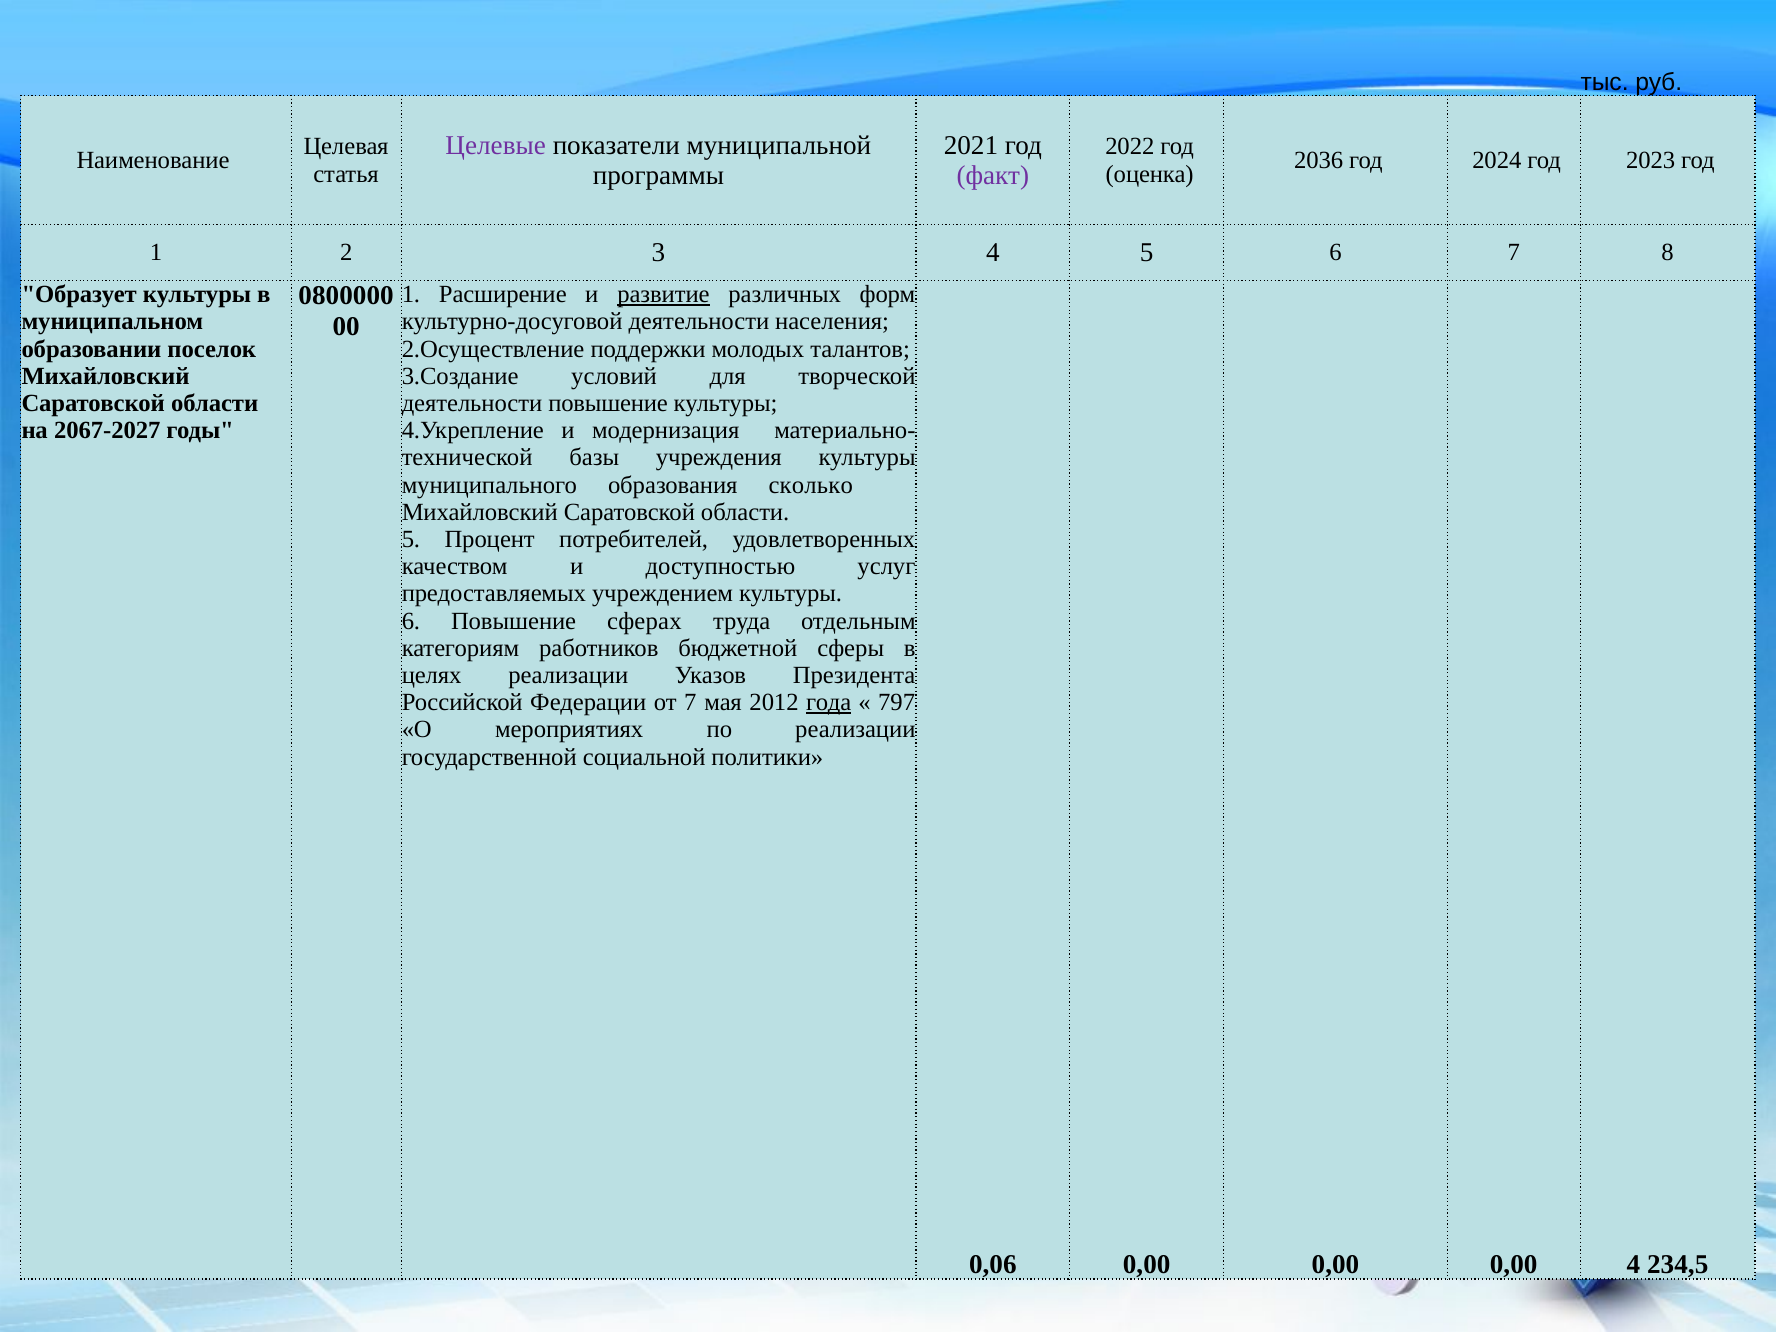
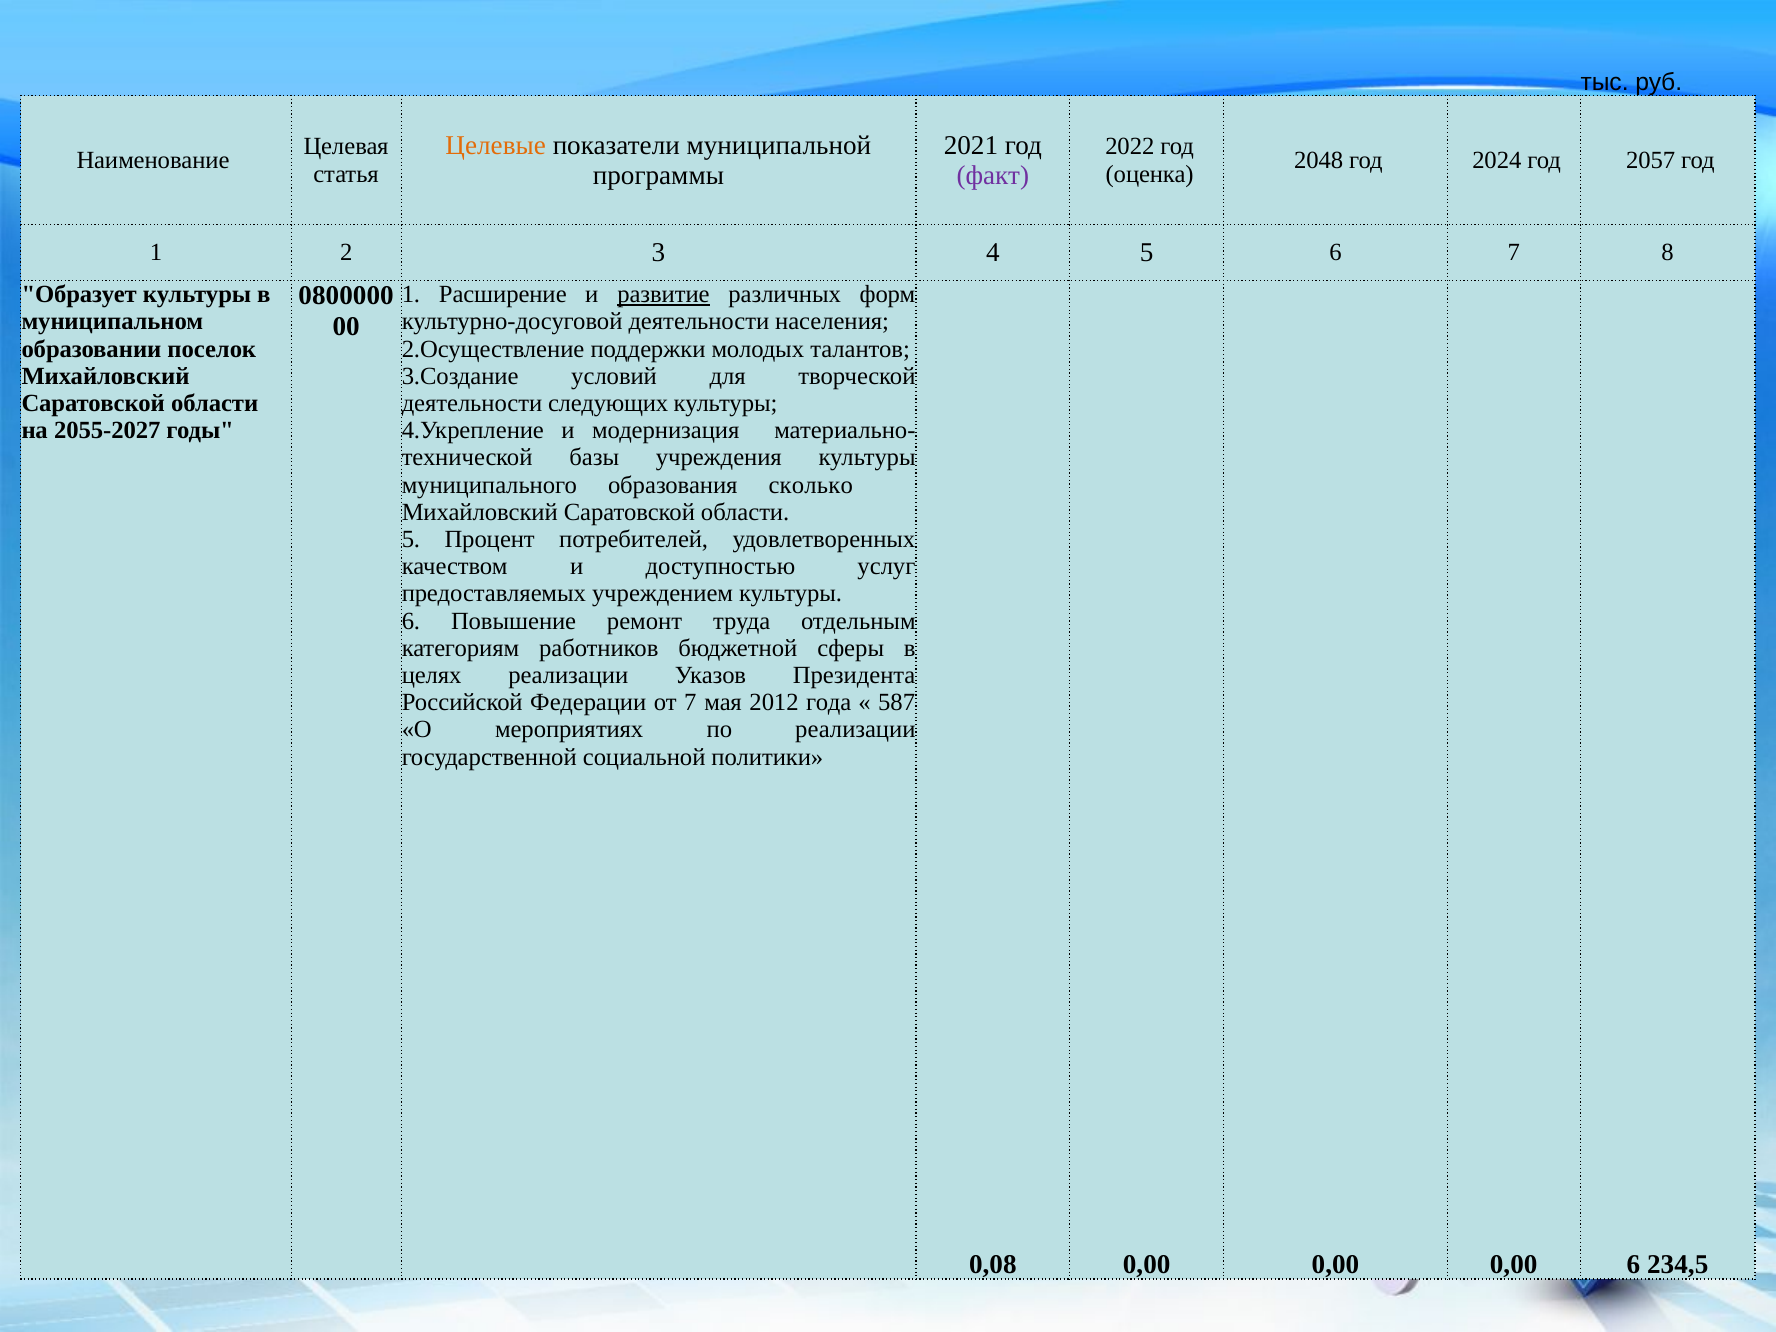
Целевые colour: purple -> orange (496, 145)
2036: 2036 -> 2048 (1319, 160)
2023: 2023 -> 2057 (1651, 160)
деятельности повышение: повышение -> следующих (608, 403)
2067-2027: 2067-2027 -> 2055-2027 (107, 430)
сферах: сферах -> ремонт (645, 621)
года underline: present -> none (829, 702)
797: 797 -> 587 (897, 702)
0,06: 0,06 -> 0,08 (993, 1264)
0,00 4: 4 -> 6 (1633, 1264)
